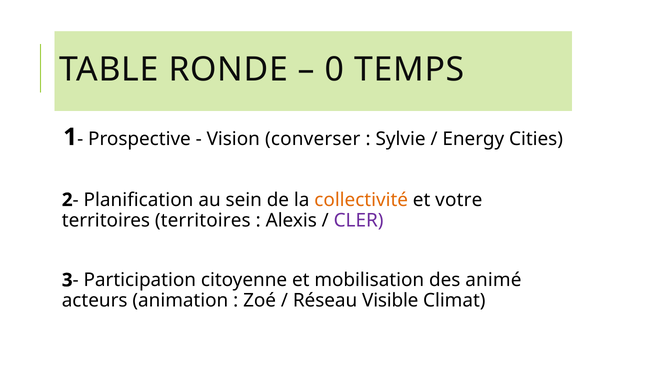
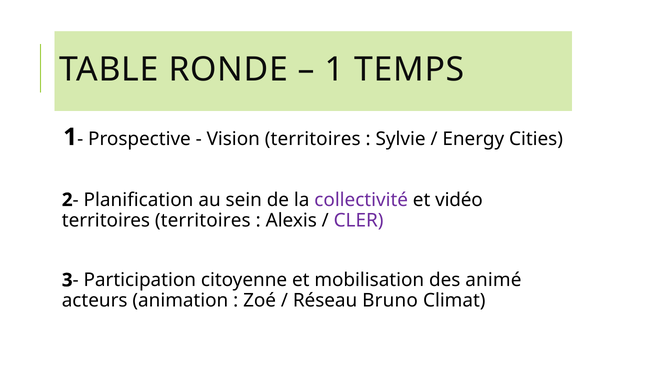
0: 0 -> 1 (335, 70)
Vision converser: converser -> territoires (313, 139)
collectivité colour: orange -> purple (361, 200)
votre: votre -> vidéo (459, 200)
Visible: Visible -> Bruno (390, 301)
